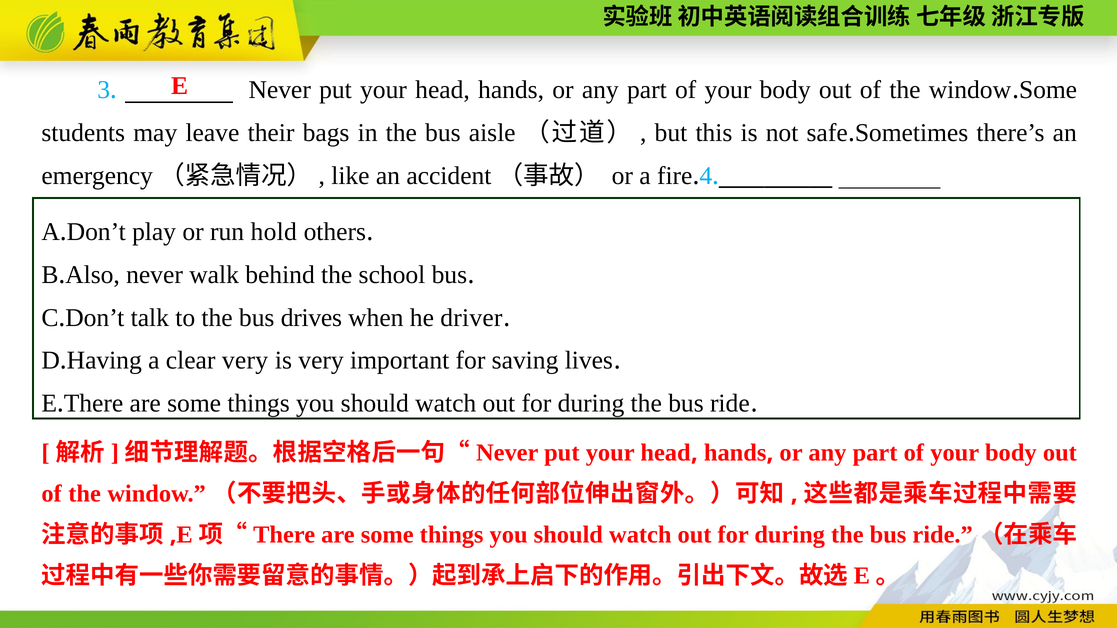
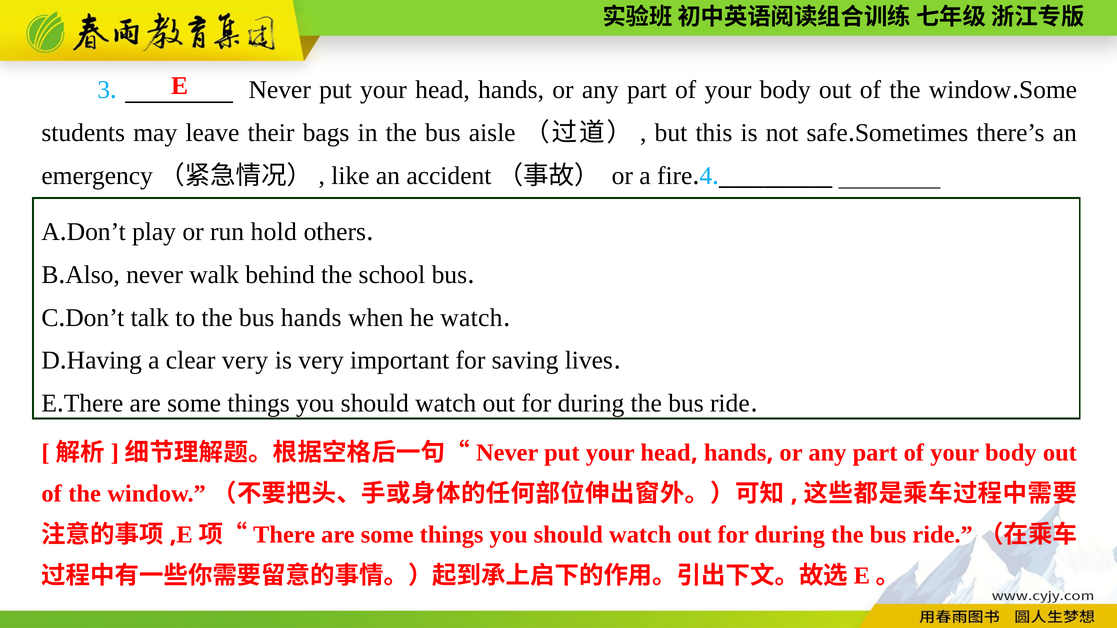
bus drives: drives -> hands (311, 318)
he driver: driver -> watch (471, 318)
